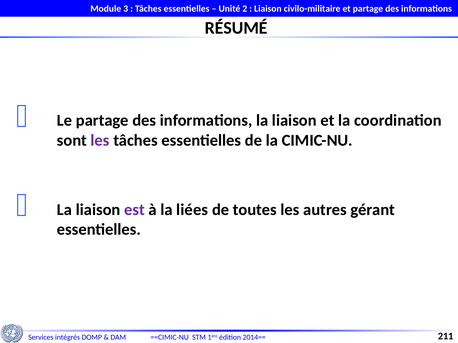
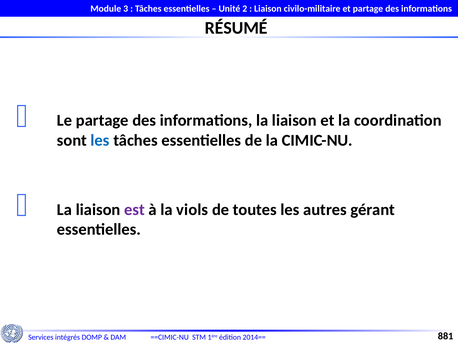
les colour: purple -> blue (100, 141)
liées: liées -> viols (192, 210)
211: 211 -> 881 (446, 337)
